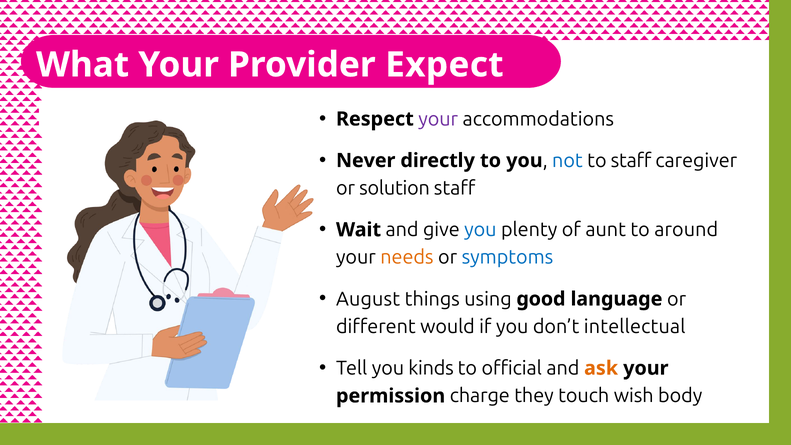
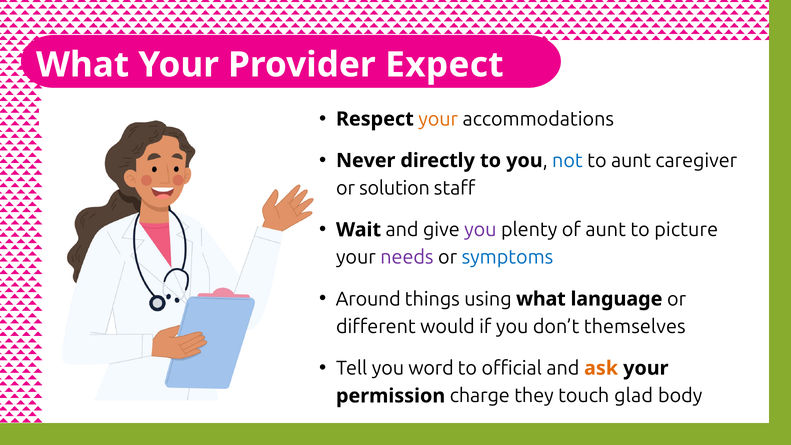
your colour: purple -> orange (438, 119)
to staff: staff -> aunt (631, 161)
you colour: blue -> purple (480, 230)
around: around -> picture (686, 230)
needs colour: orange -> purple (407, 257)
August: August -> Around (368, 299)
using good: good -> what (541, 299)
intellectual: intellectual -> themselves (635, 327)
kinds: kinds -> word (431, 368)
wish: wish -> glad (634, 396)
